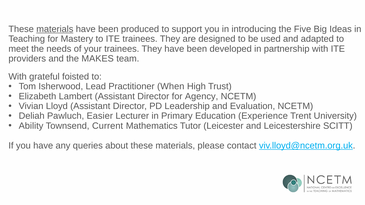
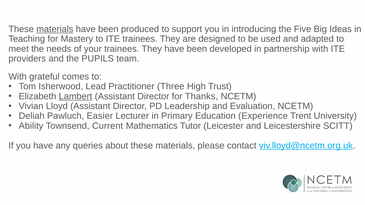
MAKES: MAKES -> PUPILS (98, 59)
foisted: foisted -> comes (76, 77)
When: When -> Three (171, 87)
Lambert underline: none -> present (76, 96)
Agency: Agency -> Thanks (202, 96)
